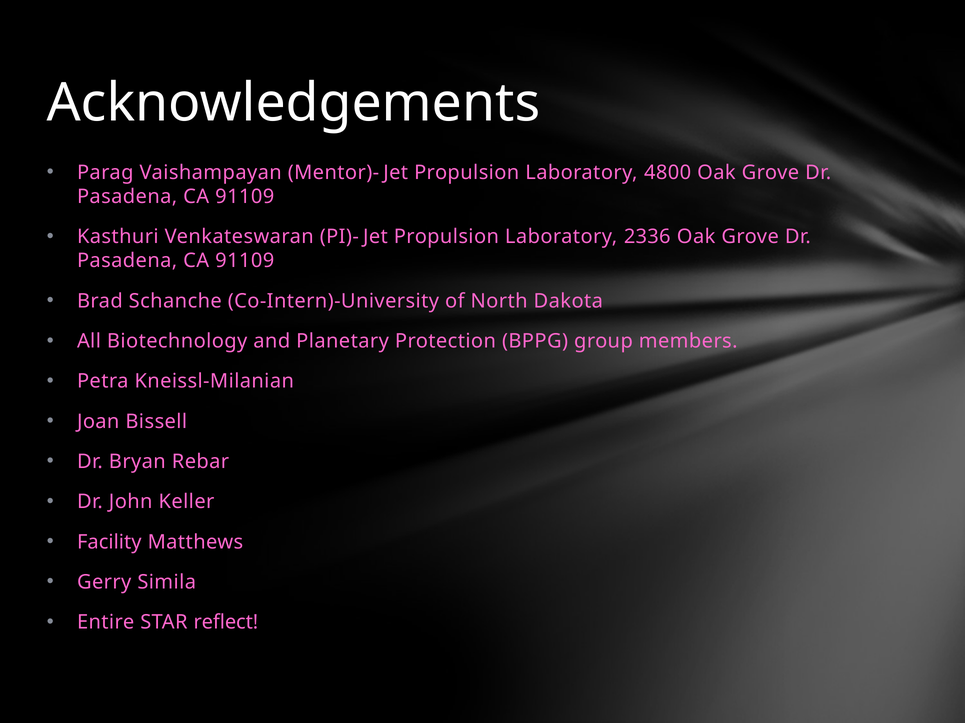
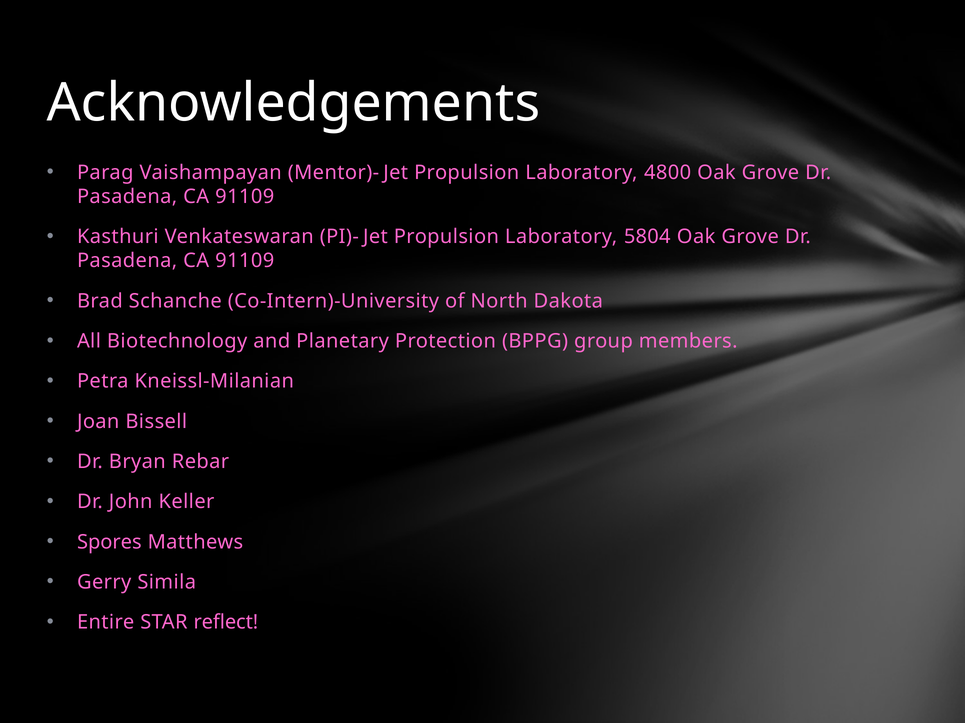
2336: 2336 -> 5804 (647, 237)
Facility: Facility -> Spores (109, 543)
